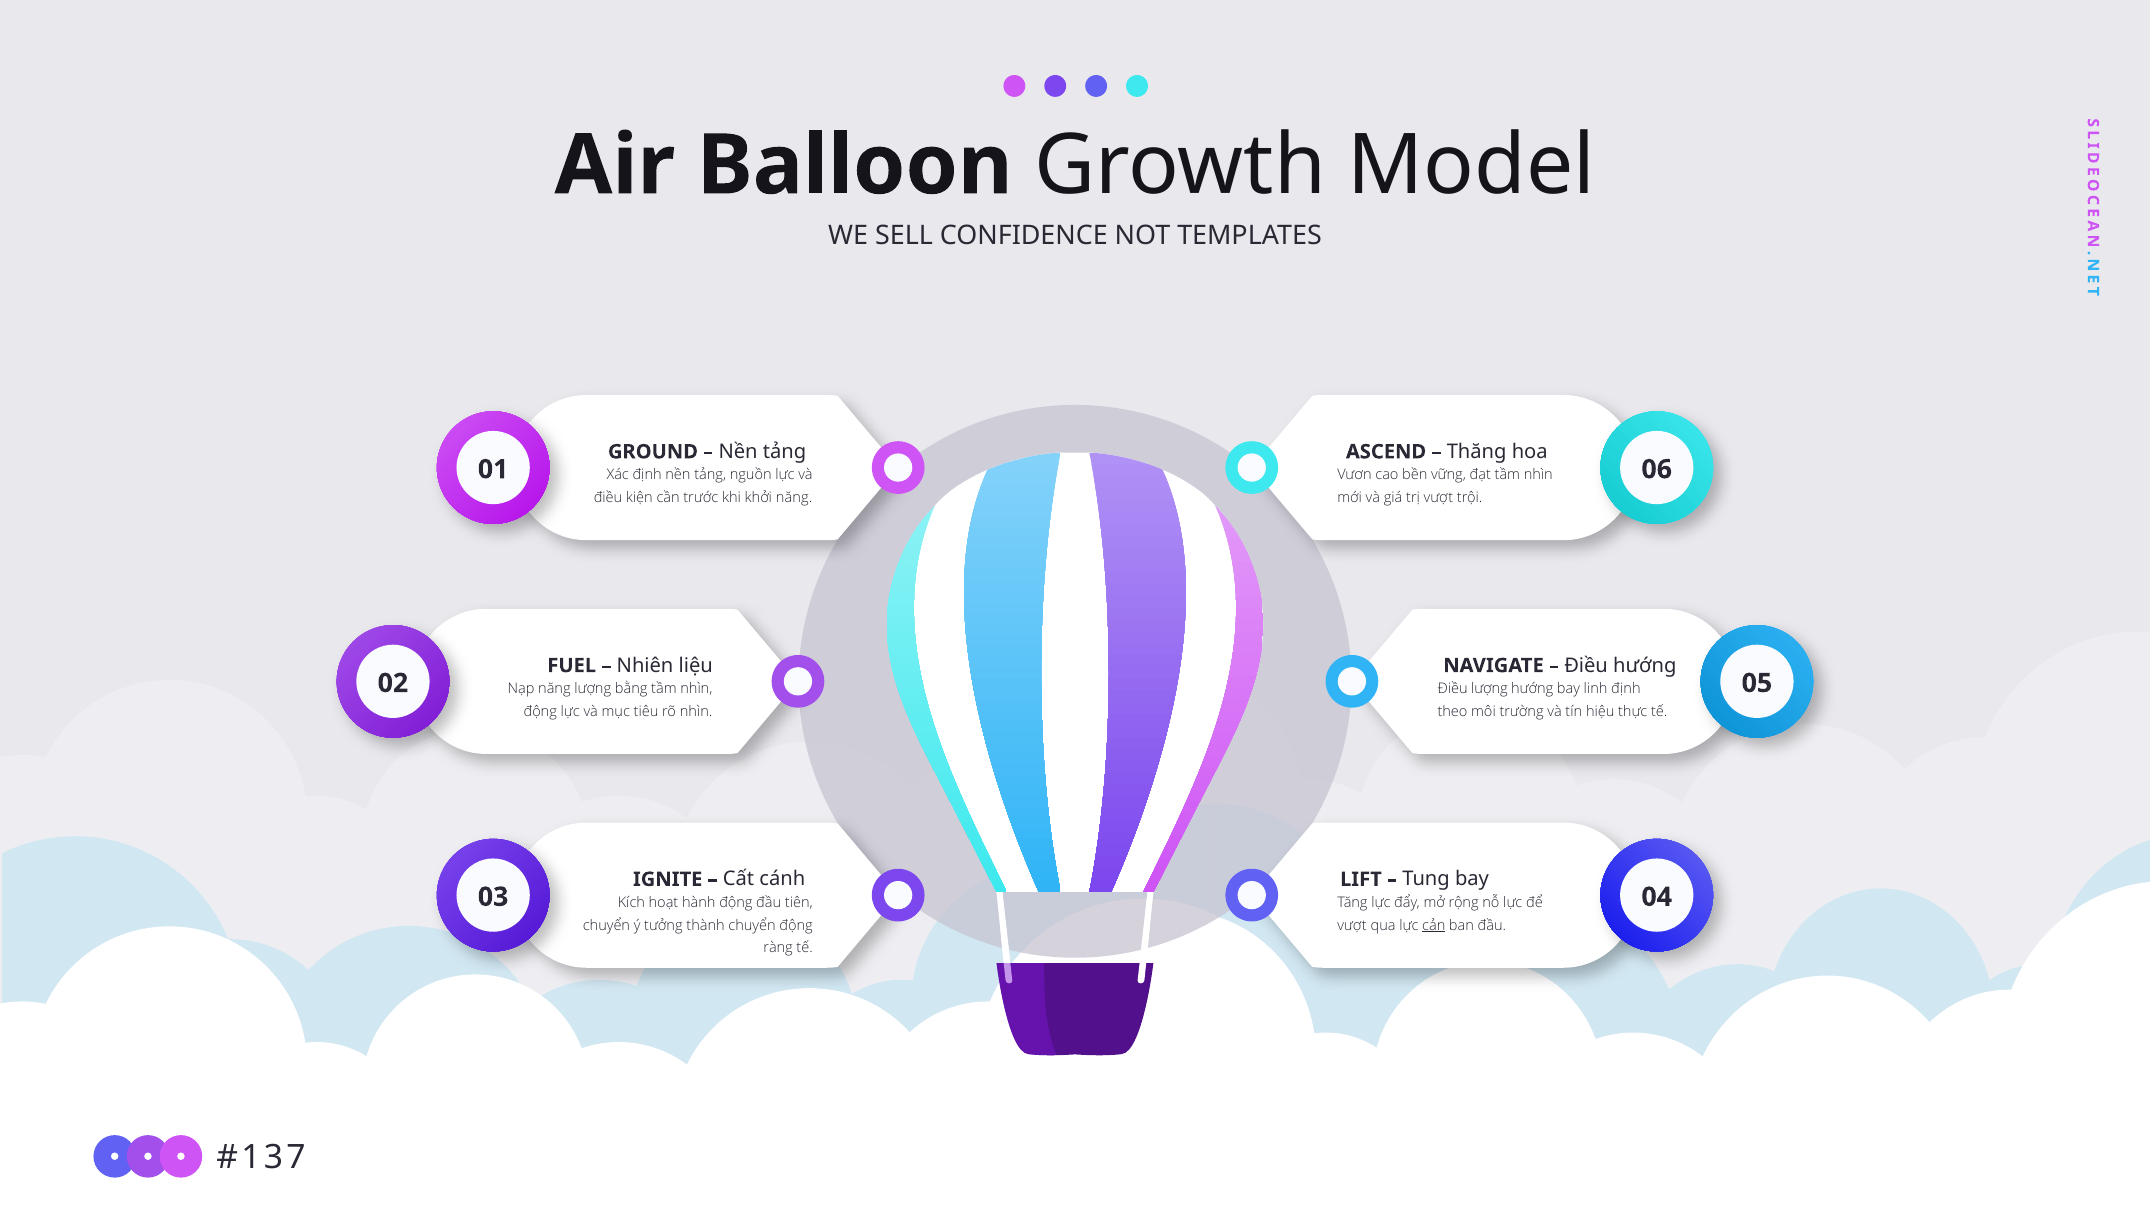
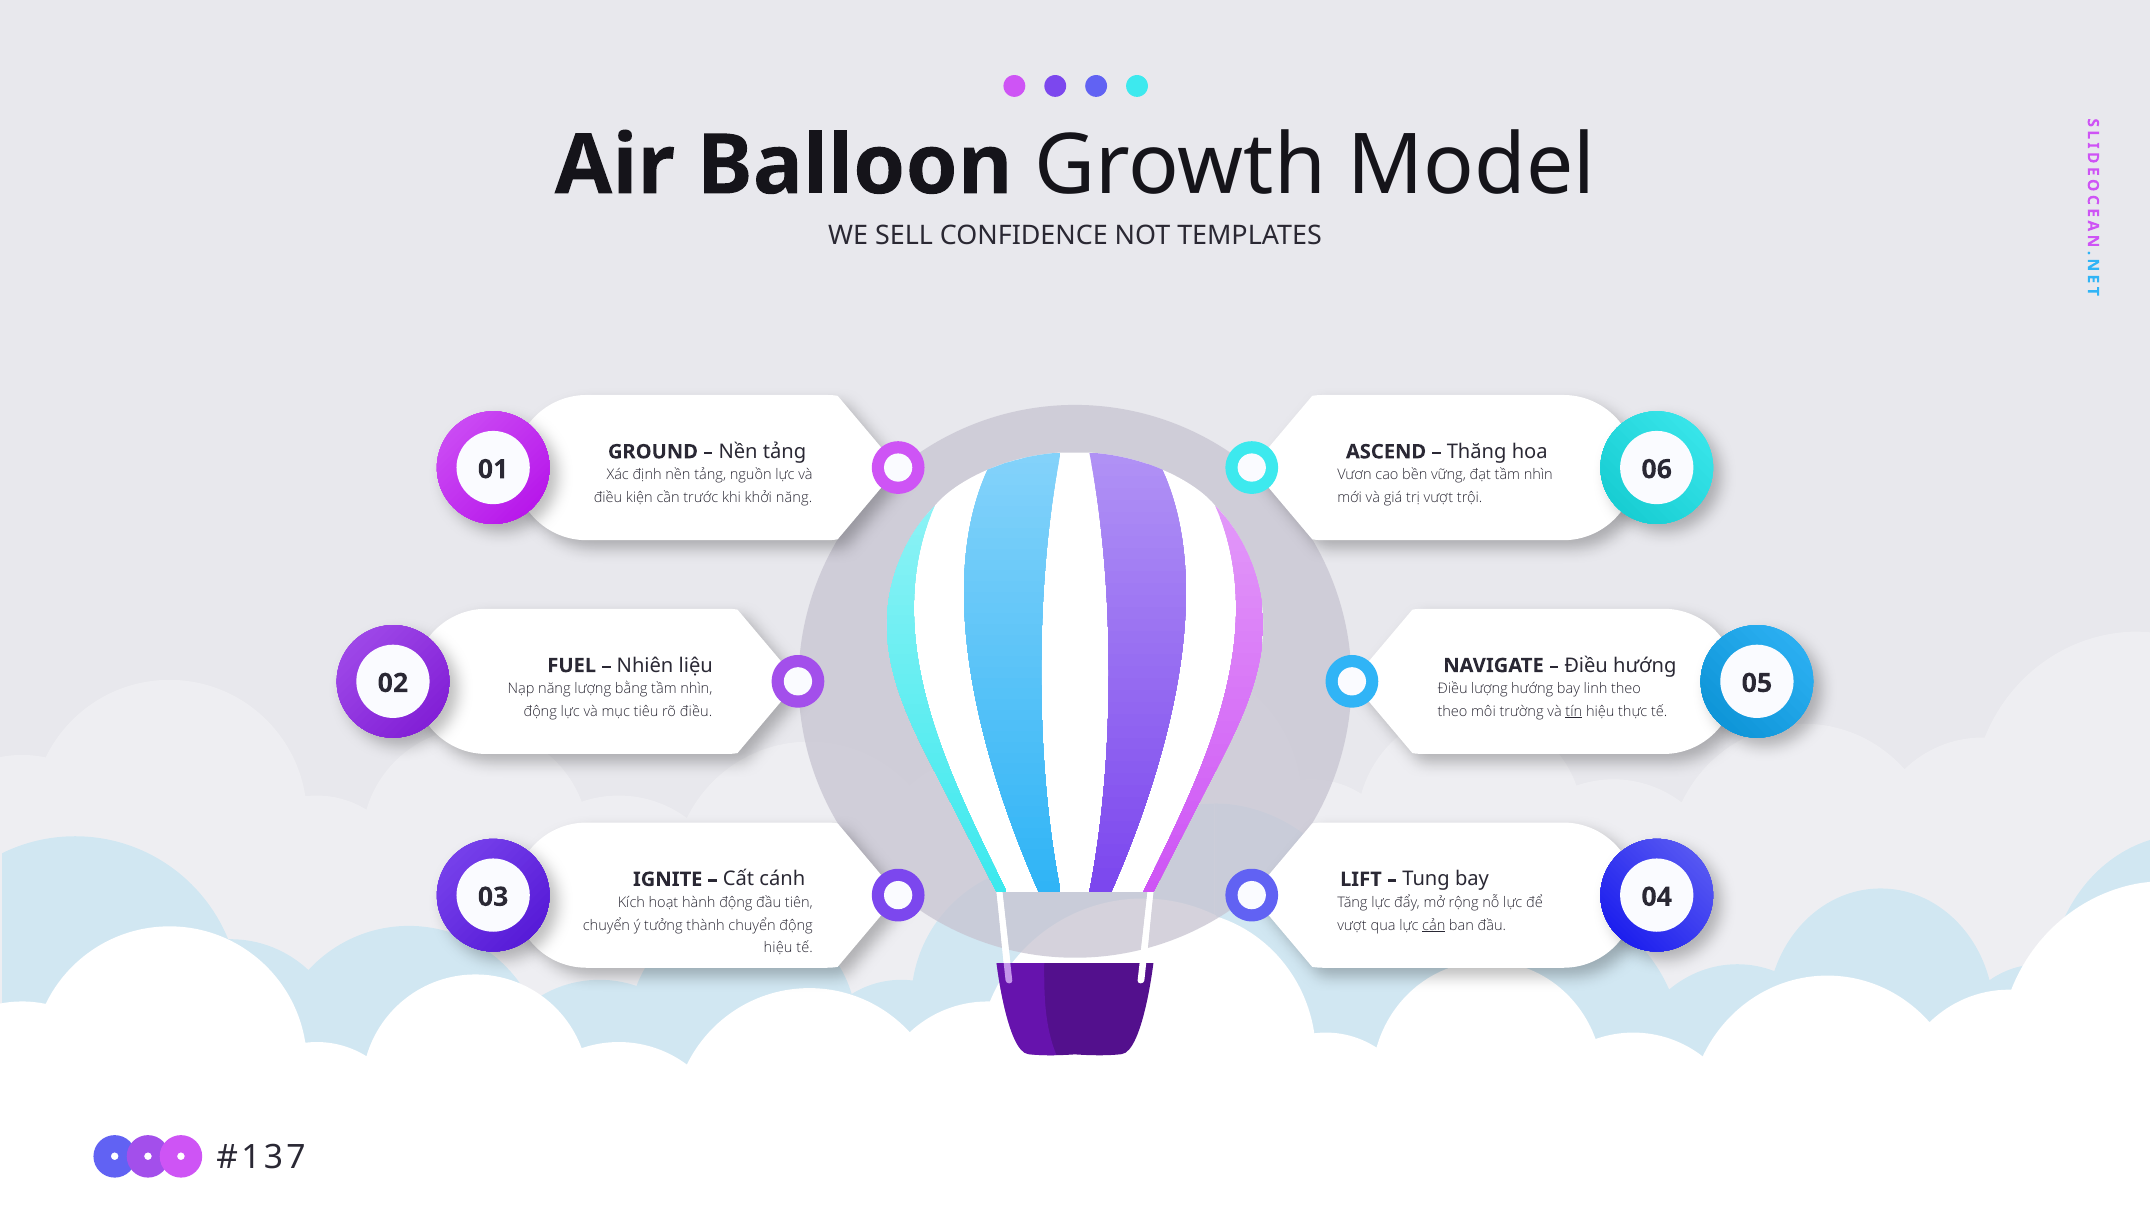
linh định: định -> theo (1626, 689)
rõ nhìn: nhìn -> điều (696, 712)
tín underline: none -> present (1574, 712)
ràng: ràng -> hiệu (778, 948)
